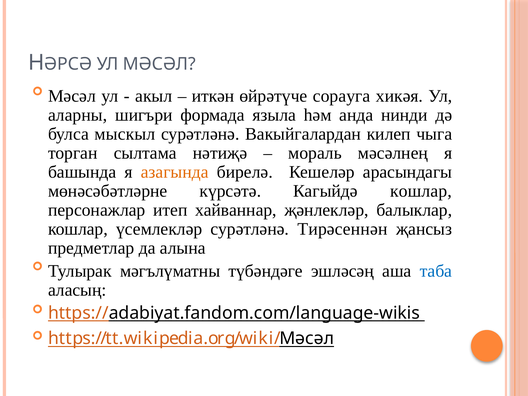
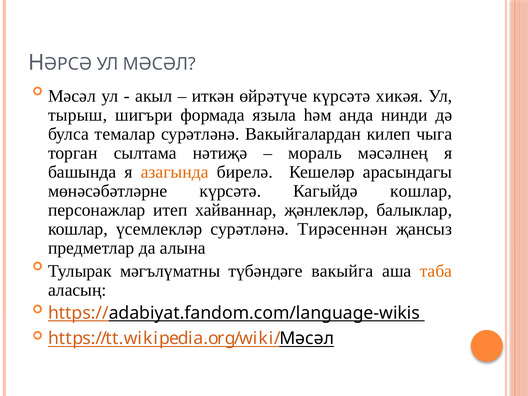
өйрәтүче сорауга: сорауга -> күрсәтә (342, 96)
аларны: аларны -> тырыш (78, 115)
мыскыл: мыскыл -> темалар (125, 134)
эшләсәң: эшләсәң -> вакыйга (342, 271)
таба colour: blue -> orange (436, 271)
